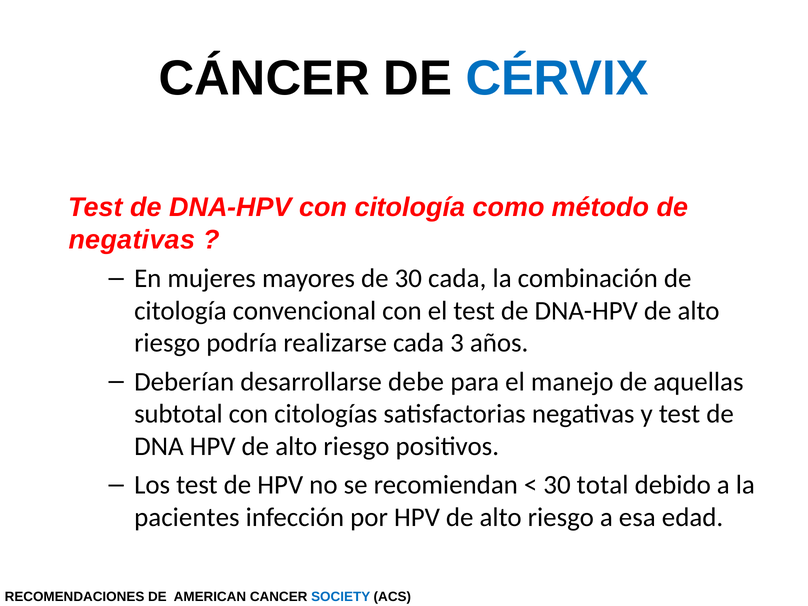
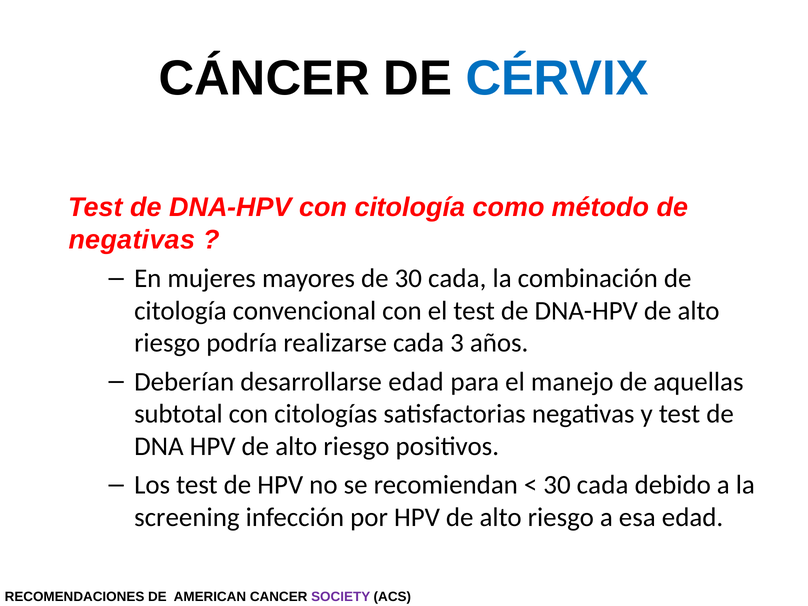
desarrollarse debe: debe -> edad (416, 382)
total: total -> cada (603, 485)
pacientes: pacientes -> screening (187, 517)
SOCIETY colour: blue -> purple (341, 597)
